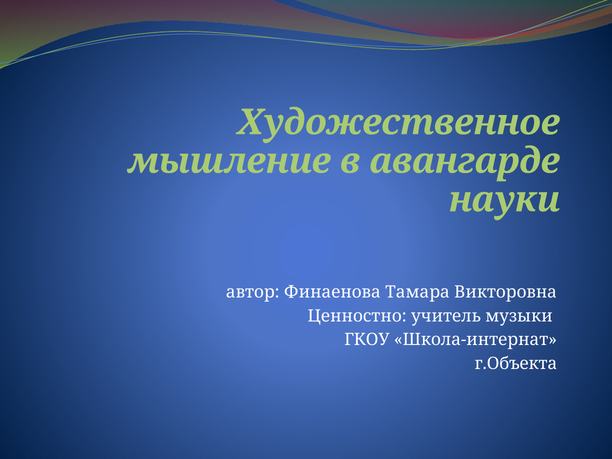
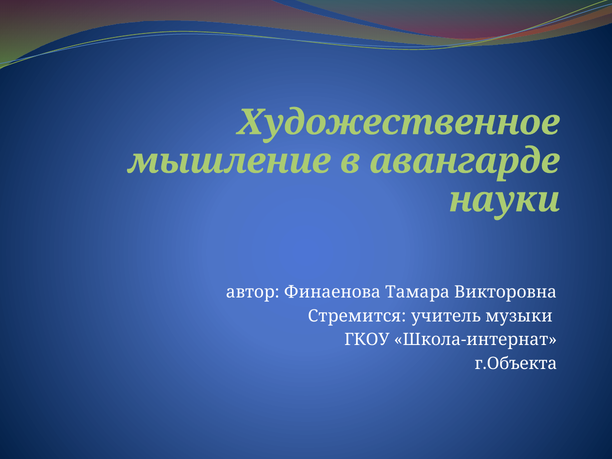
Ценностно: Ценностно -> Стремится (357, 316)
